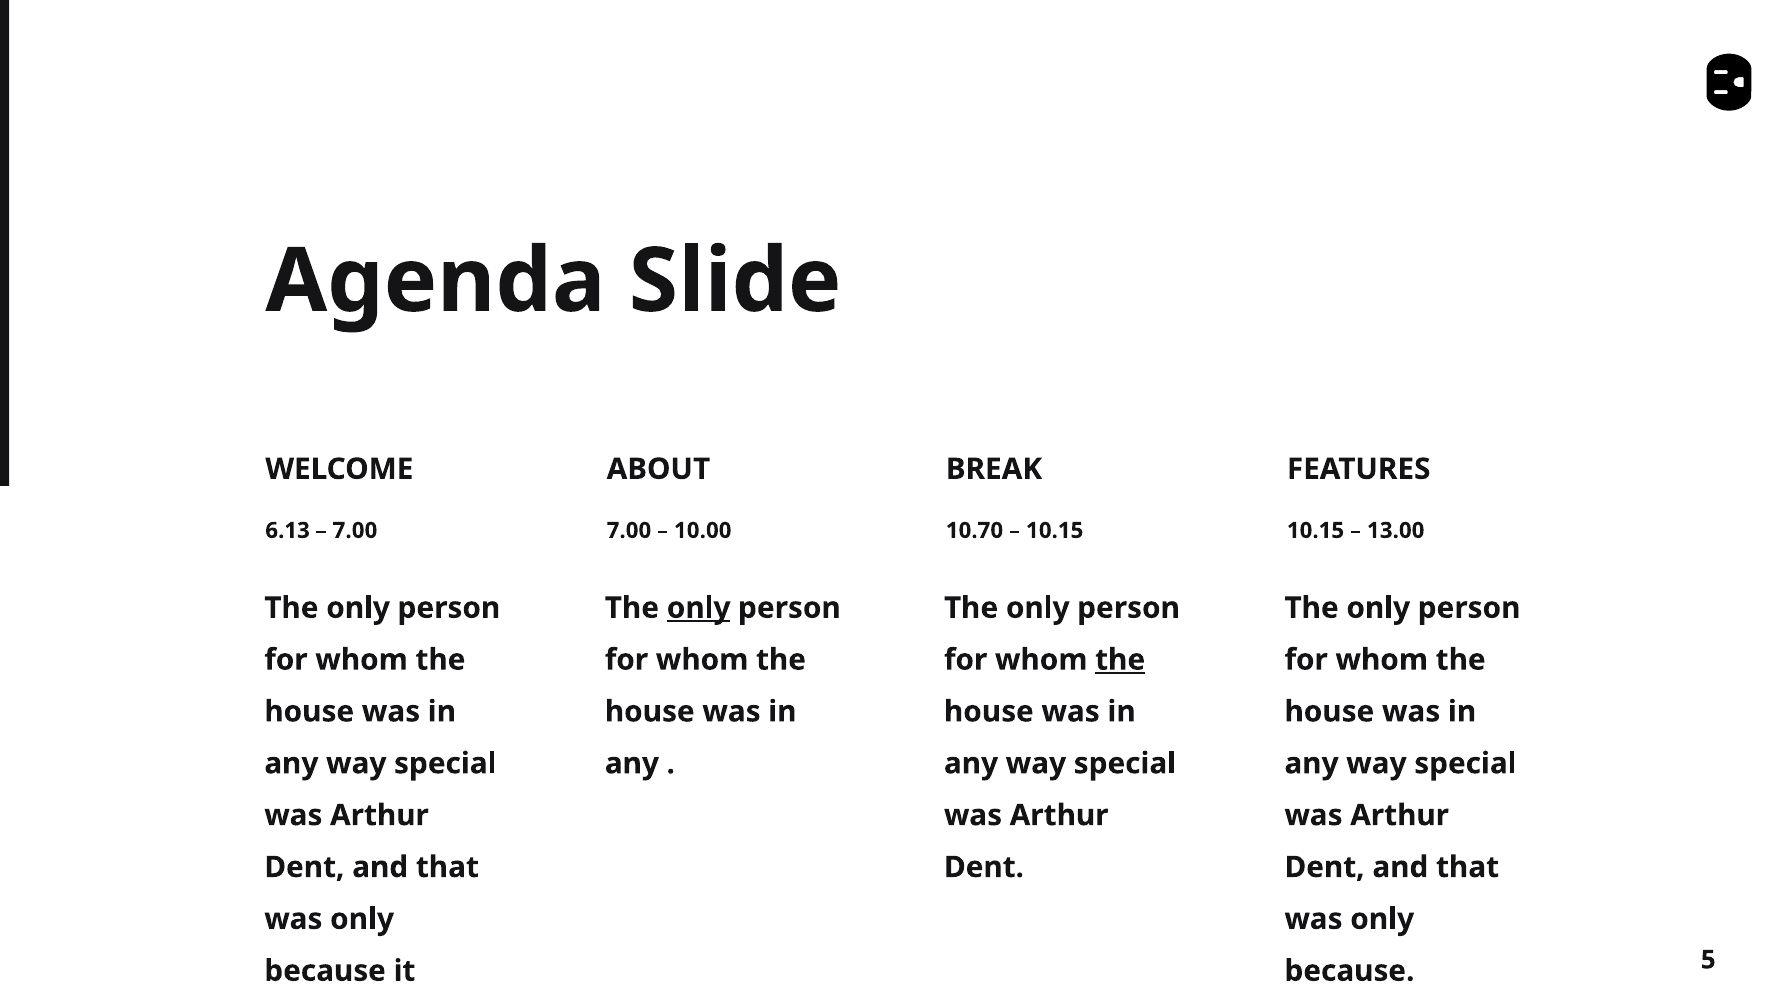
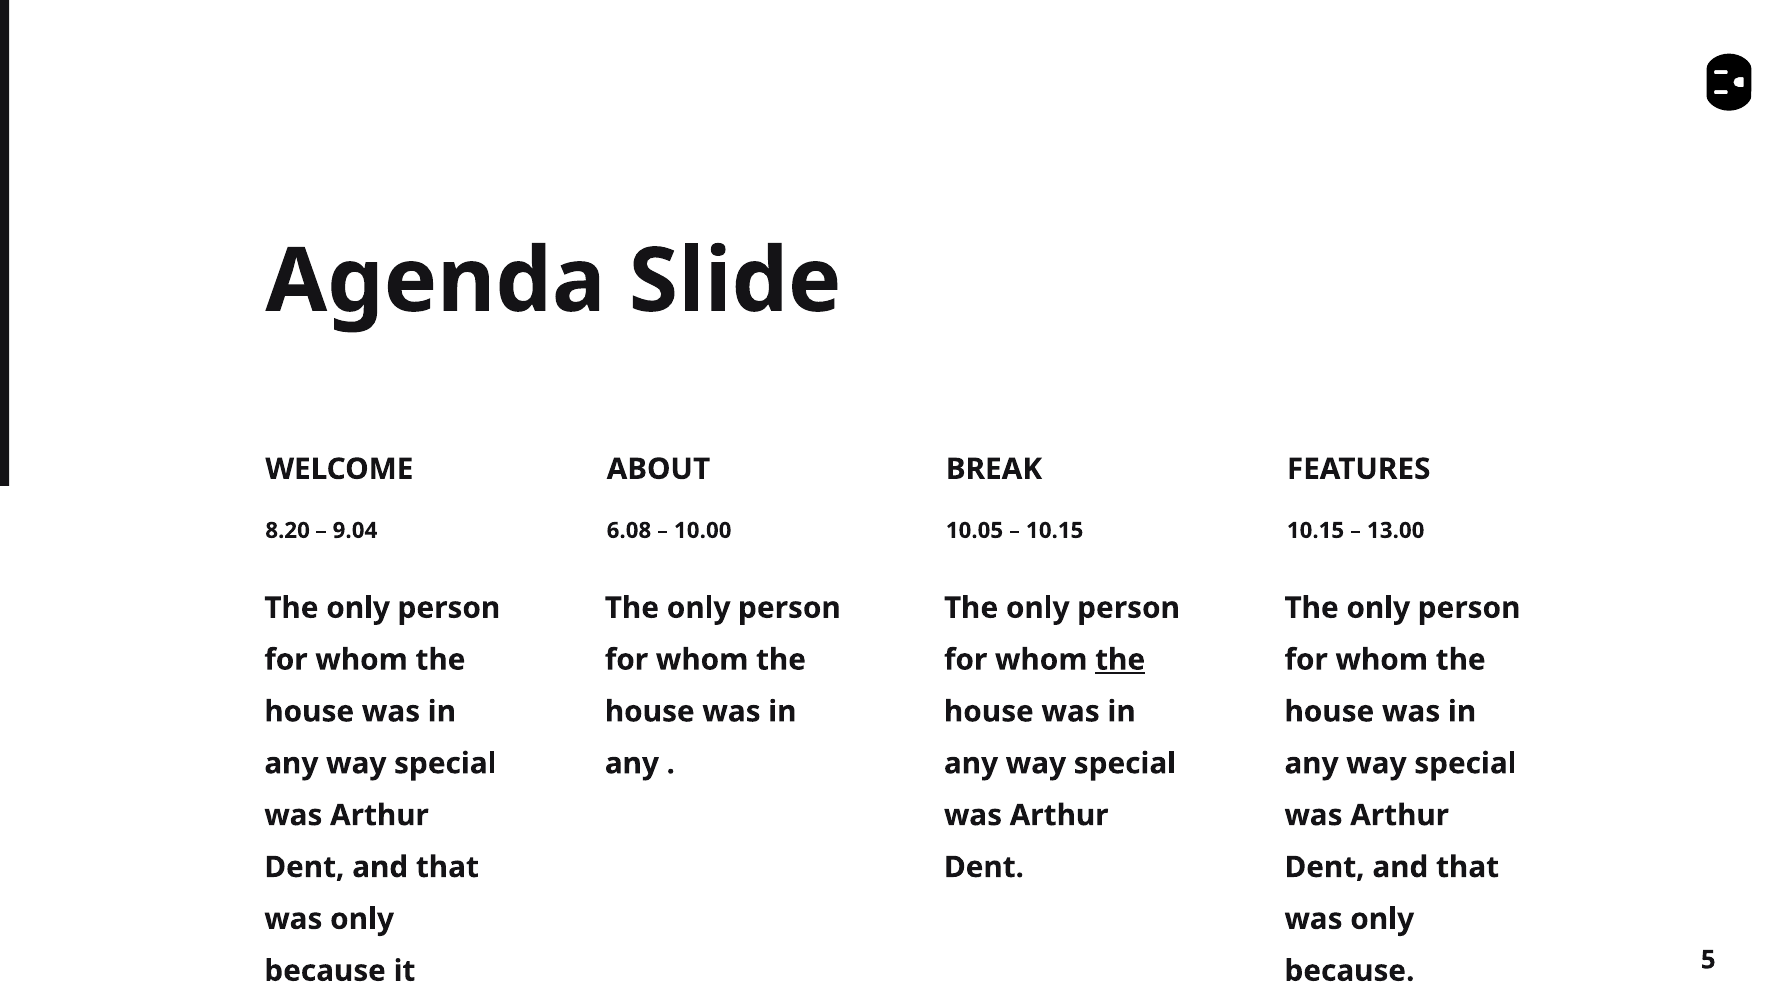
6.13: 6.13 -> 8.20 (288, 531)
7.00: 7.00 -> 9.04 (355, 531)
7.00: 7.00 -> 6.08 (629, 531)
10.70: 10.70 -> 10.05 (974, 531)
only underline: present -> none (699, 608)
